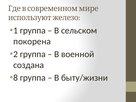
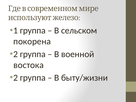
создана: создана -> востока (29, 65)
8: 8 -> 2 (16, 78)
